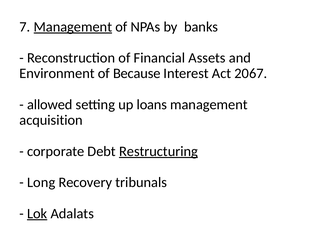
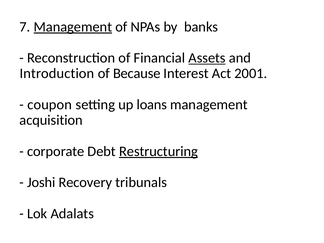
Assets underline: none -> present (207, 58)
Environment: Environment -> Introduction (57, 73)
2067: 2067 -> 2001 (251, 73)
allowed: allowed -> coupon (50, 105)
Long: Long -> Joshi (41, 182)
Lok underline: present -> none (37, 214)
